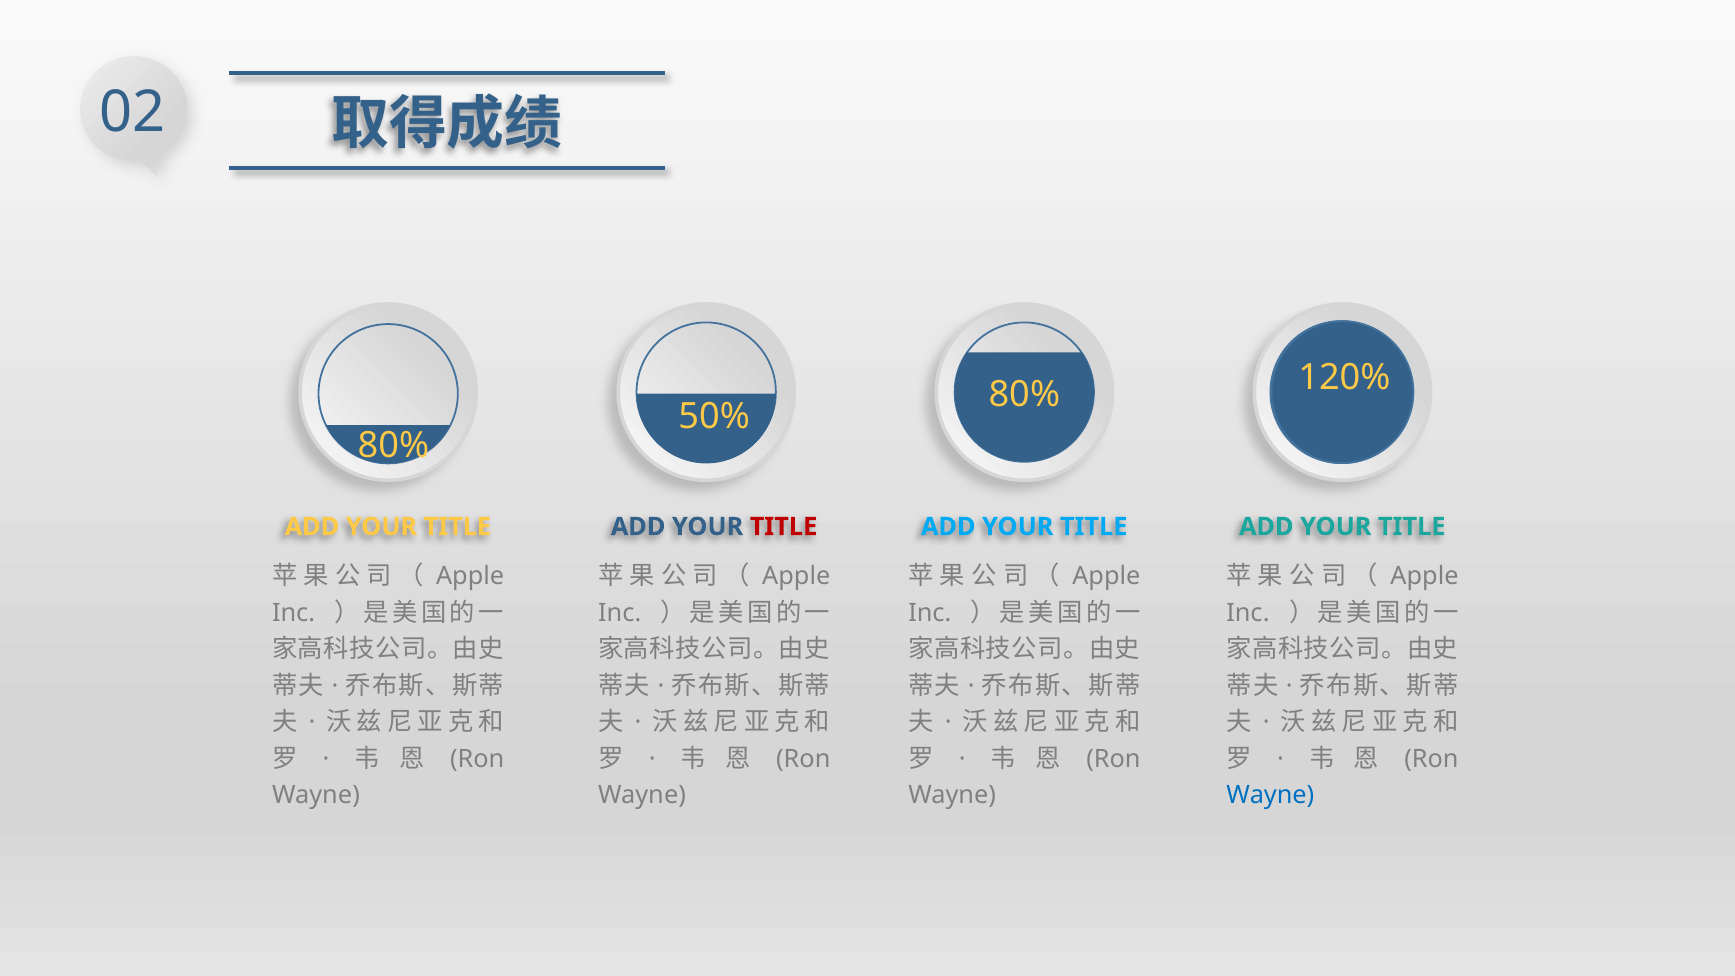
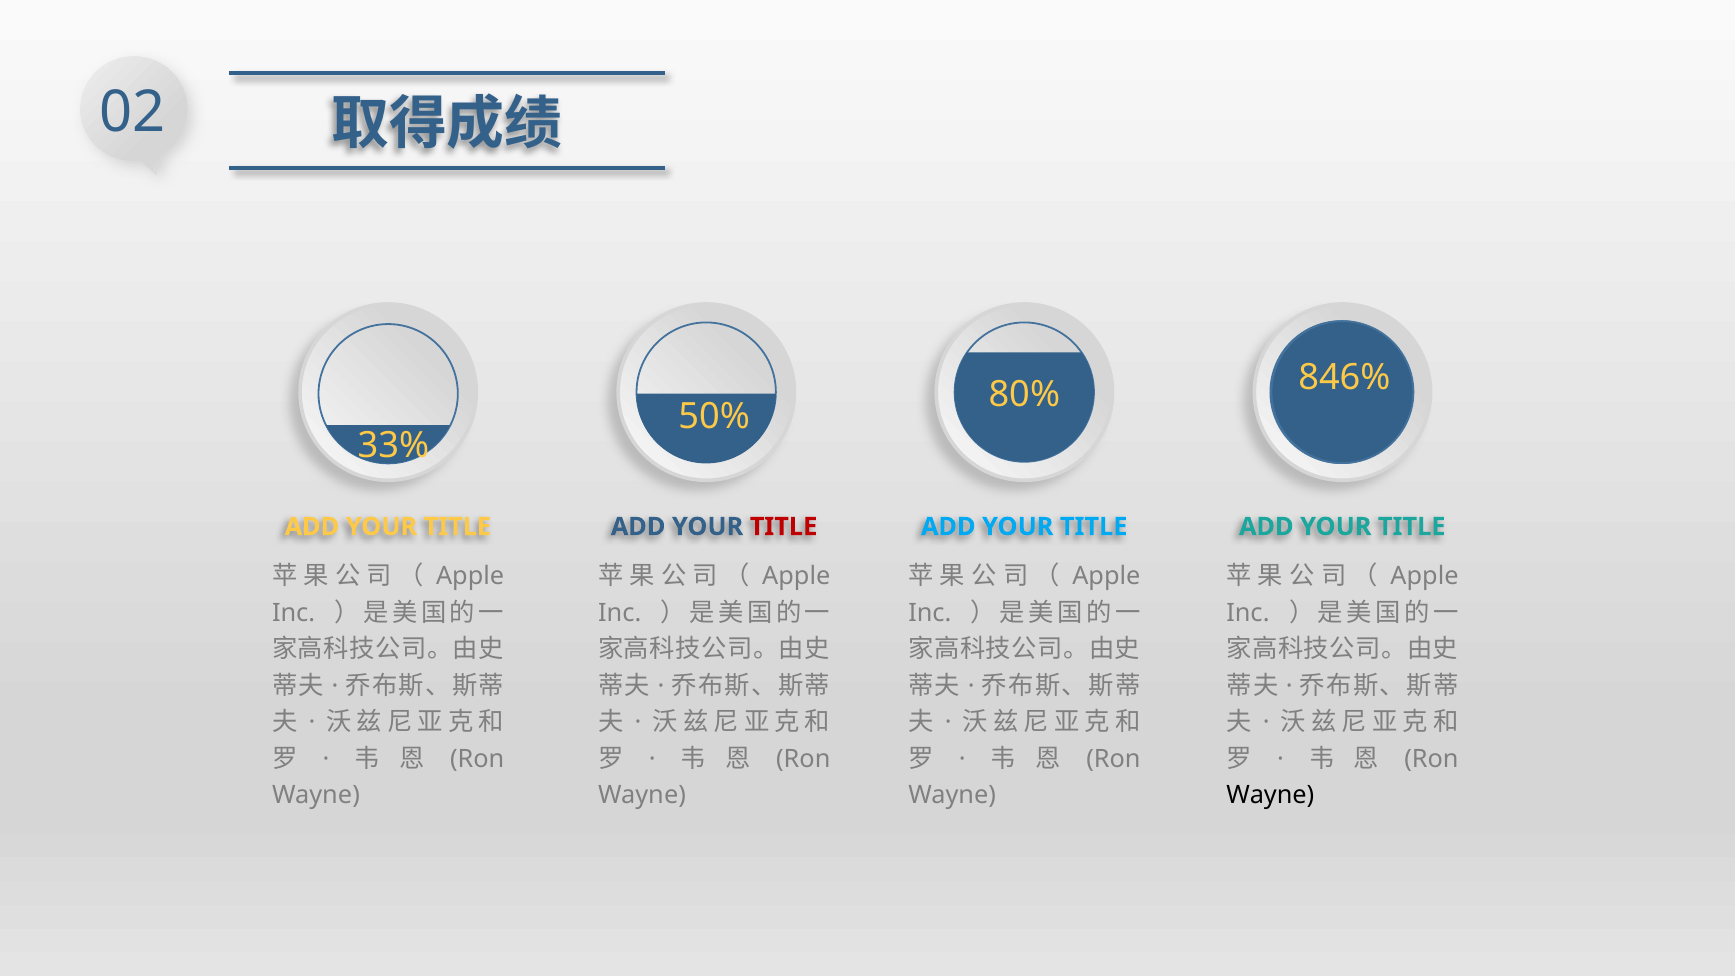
120%: 120% -> 846% (1344, 378)
80%: 80% -> 33% (393, 445)
Wayne colour: blue -> black (1270, 795)
